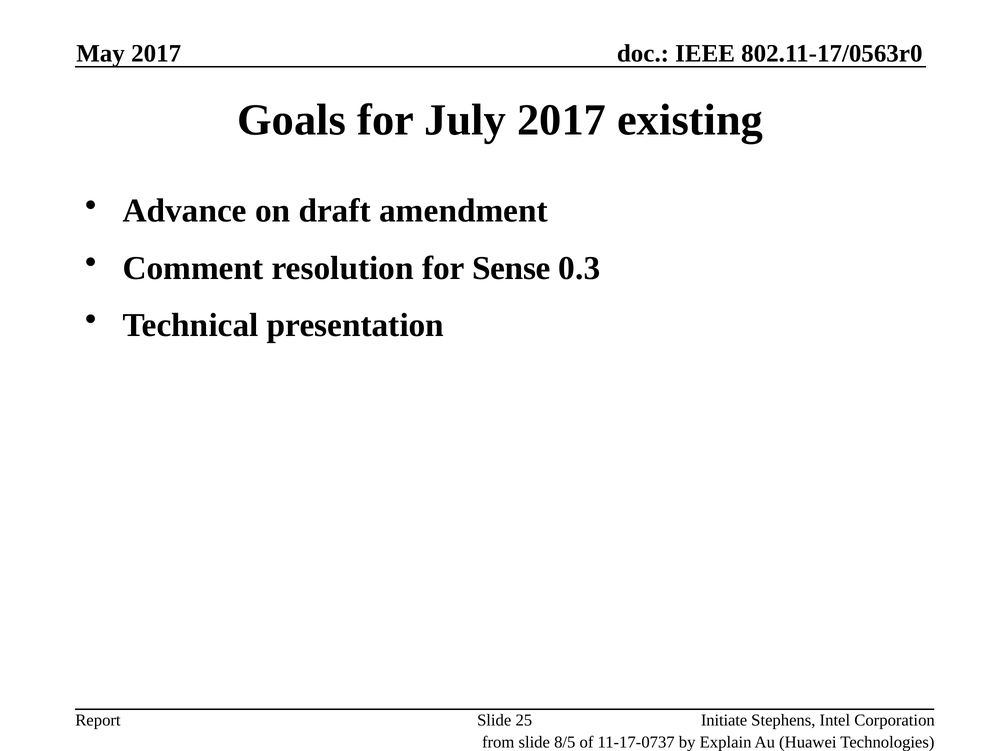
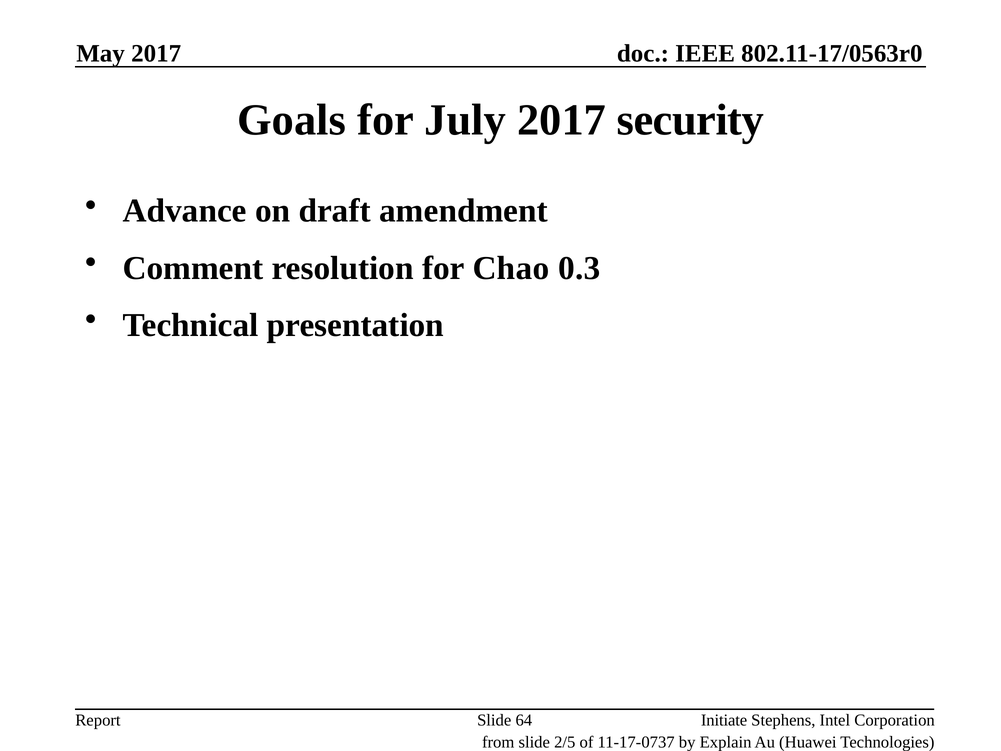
existing: existing -> security (690, 120)
Sense: Sense -> Chao (511, 268)
25: 25 -> 64 (524, 720)
8/5: 8/5 -> 2/5 (565, 742)
